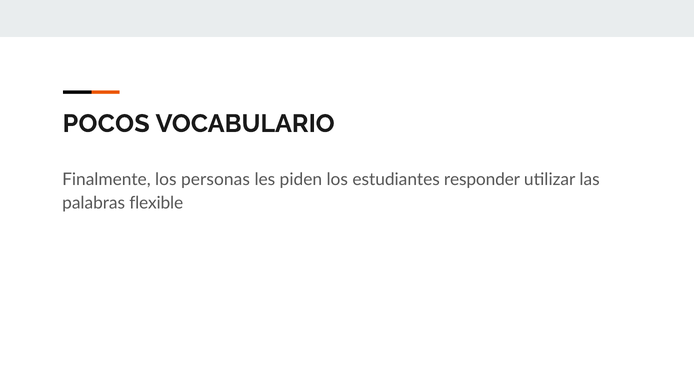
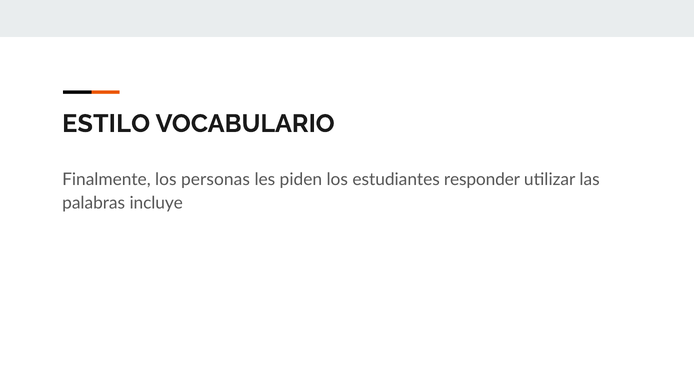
POCOS: POCOS -> ESTILO (106, 124)
flexible: flexible -> incluye (156, 203)
